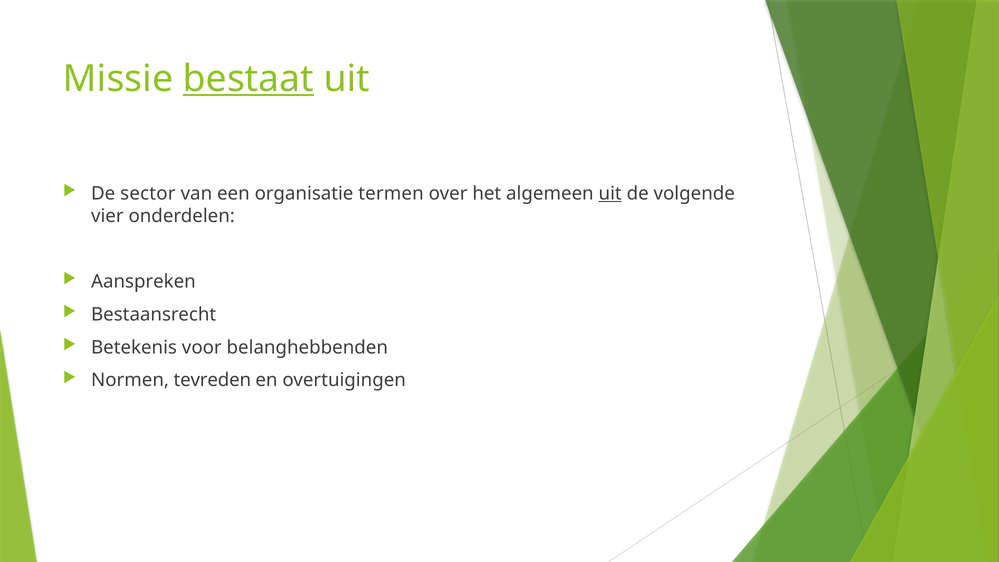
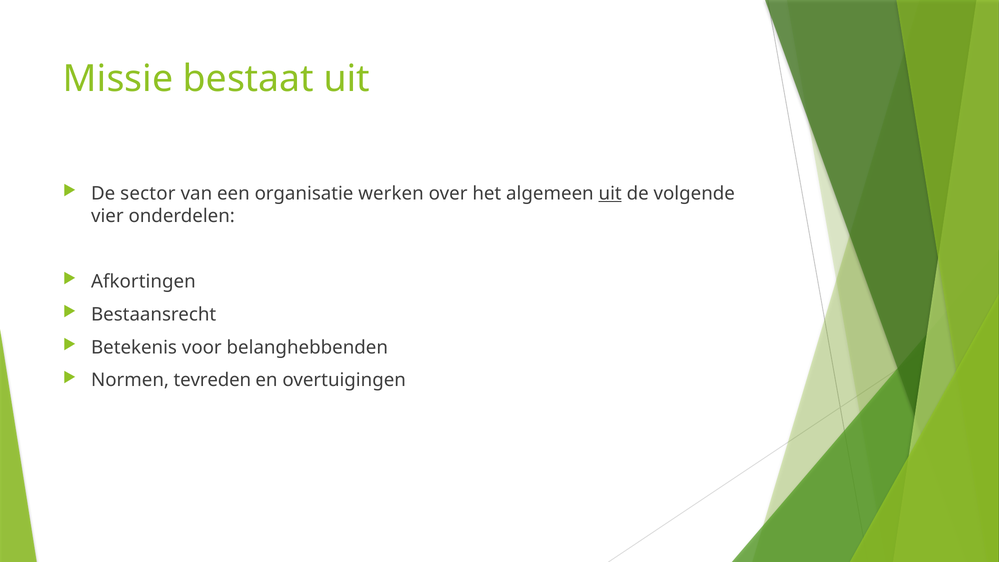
bestaat underline: present -> none (248, 79)
termen: termen -> werken (391, 193)
Aanspreken: Aanspreken -> Afkortingen (143, 282)
